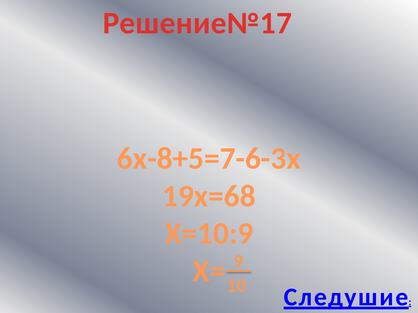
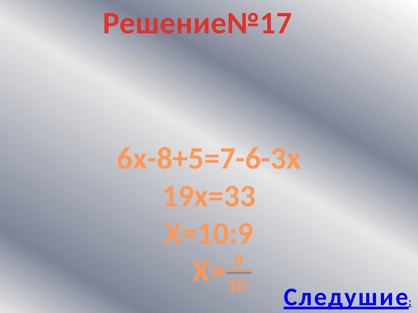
19х=68: 19х=68 -> 19х=33 (209, 196)
